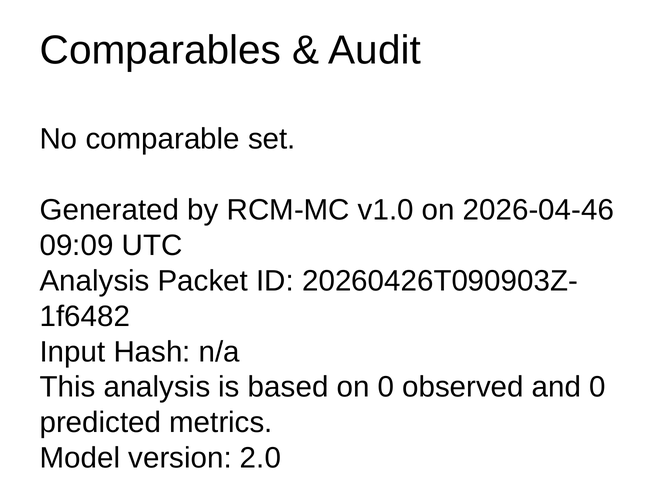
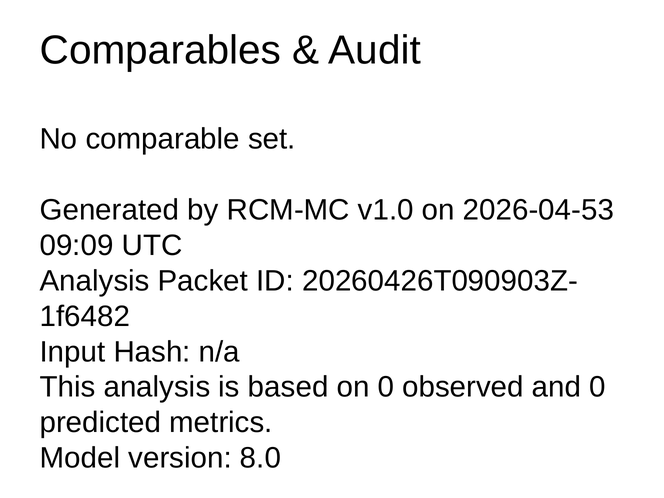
2026-04-46: 2026-04-46 -> 2026-04-53 (538, 210)
2.0: 2.0 -> 8.0 (260, 458)
